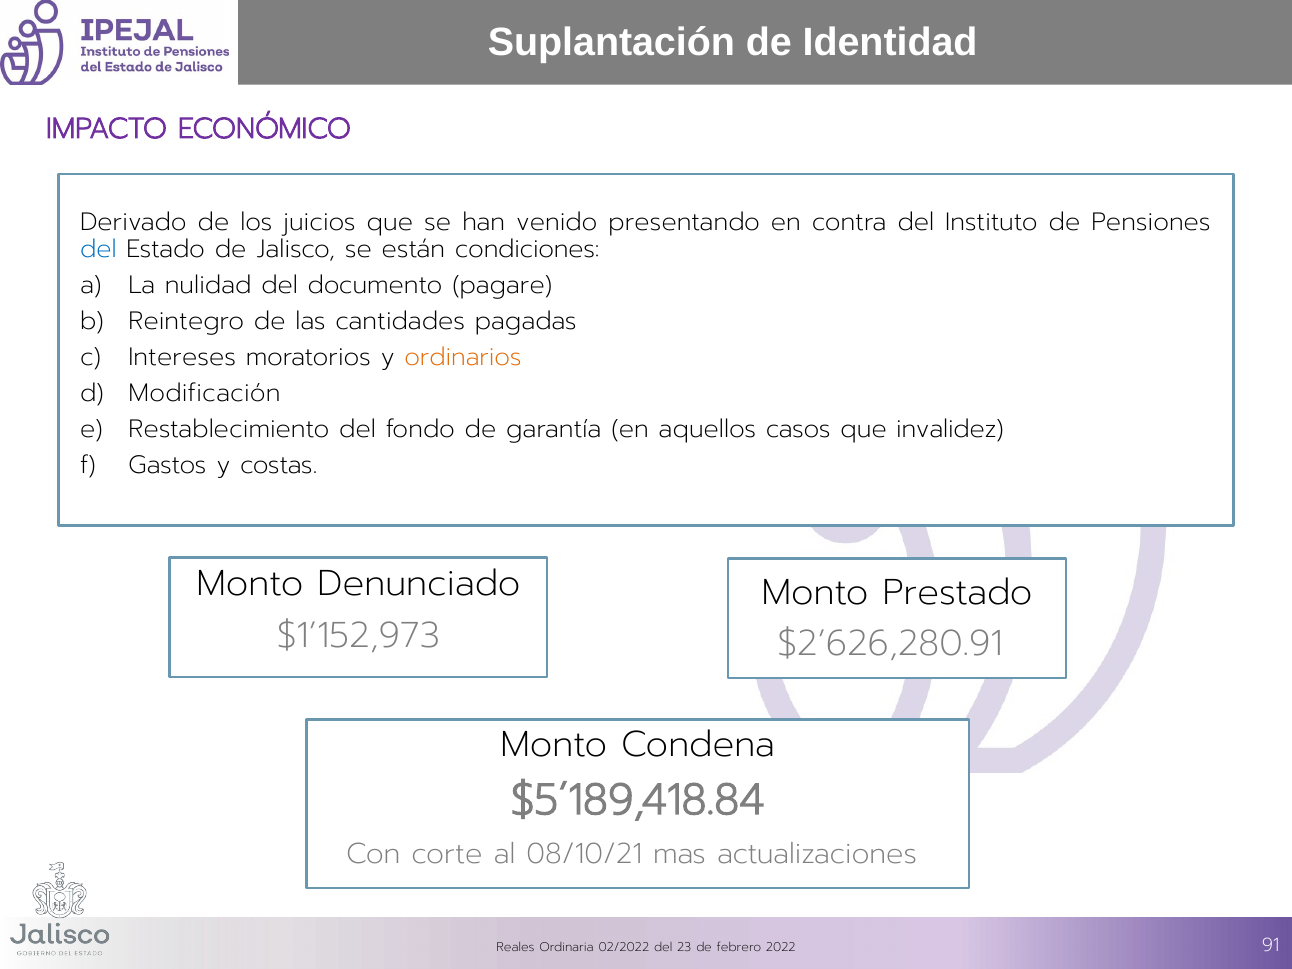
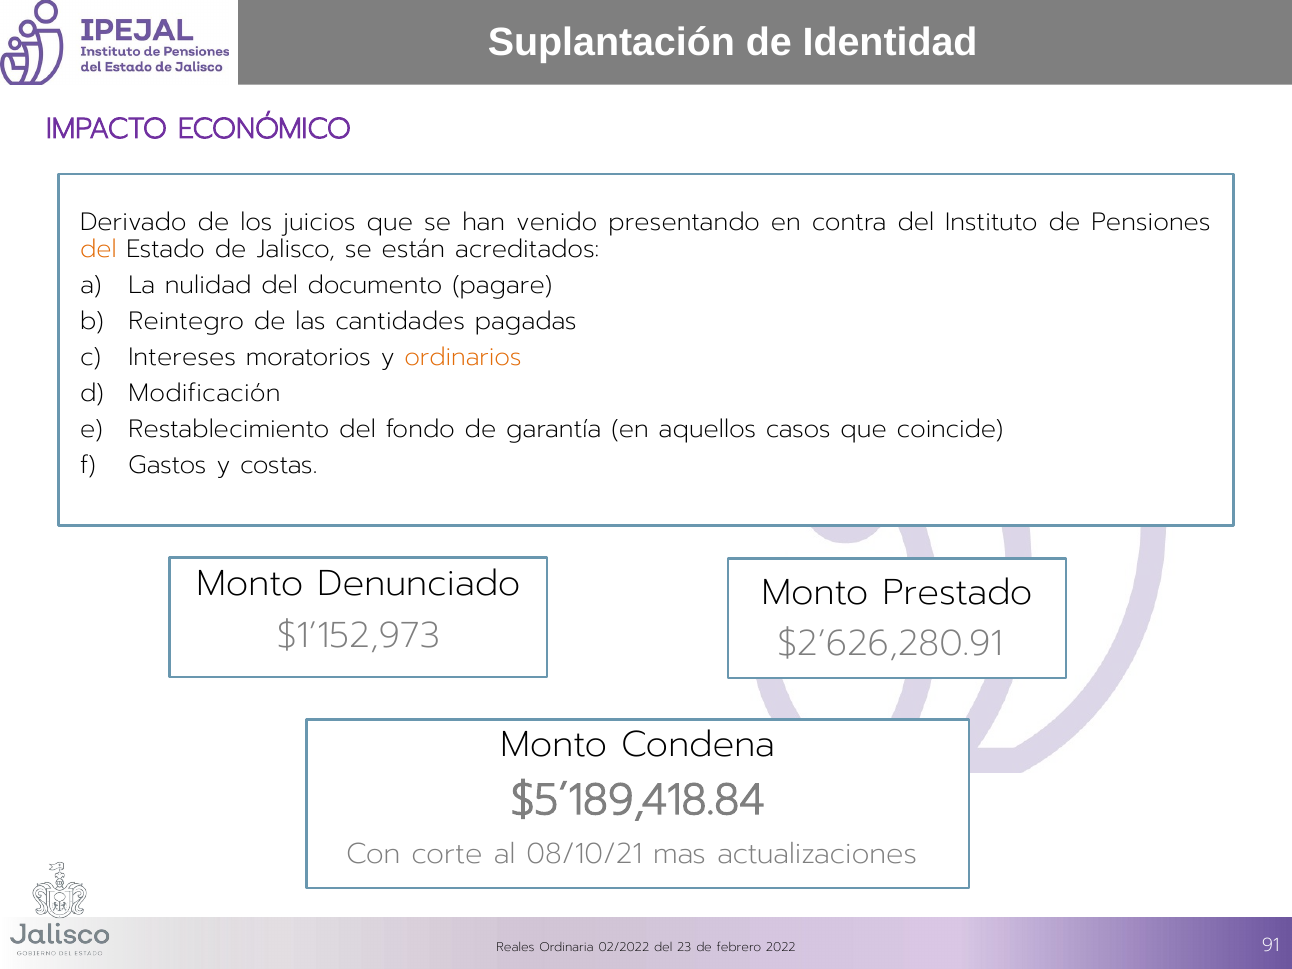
del colour: blue -> orange (98, 250)
condiciones: condiciones -> acreditados (527, 250)
invalidez: invalidez -> coincide (950, 430)
